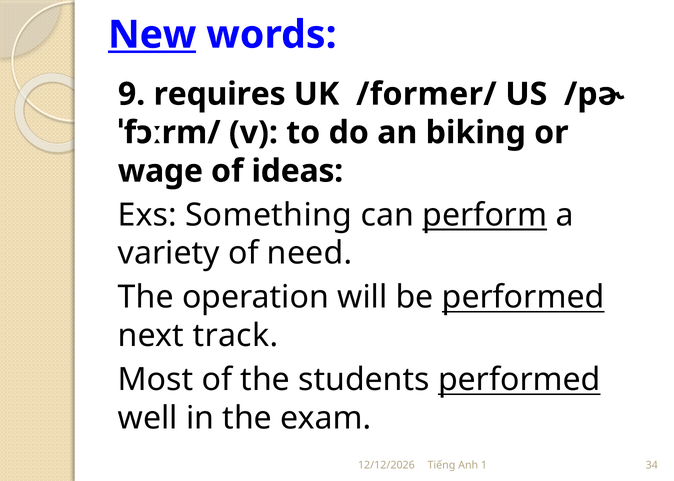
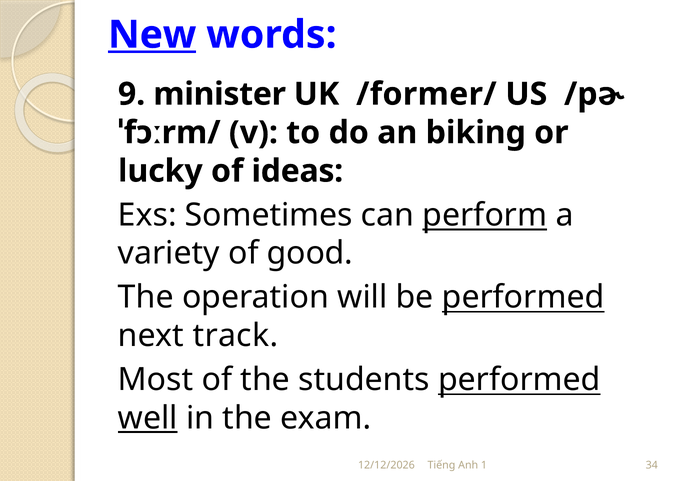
requires: requires -> minister (220, 94)
wage: wage -> lucky (160, 171)
Something: Something -> Sometimes (269, 215)
need: need -> good (310, 254)
well underline: none -> present (148, 418)
